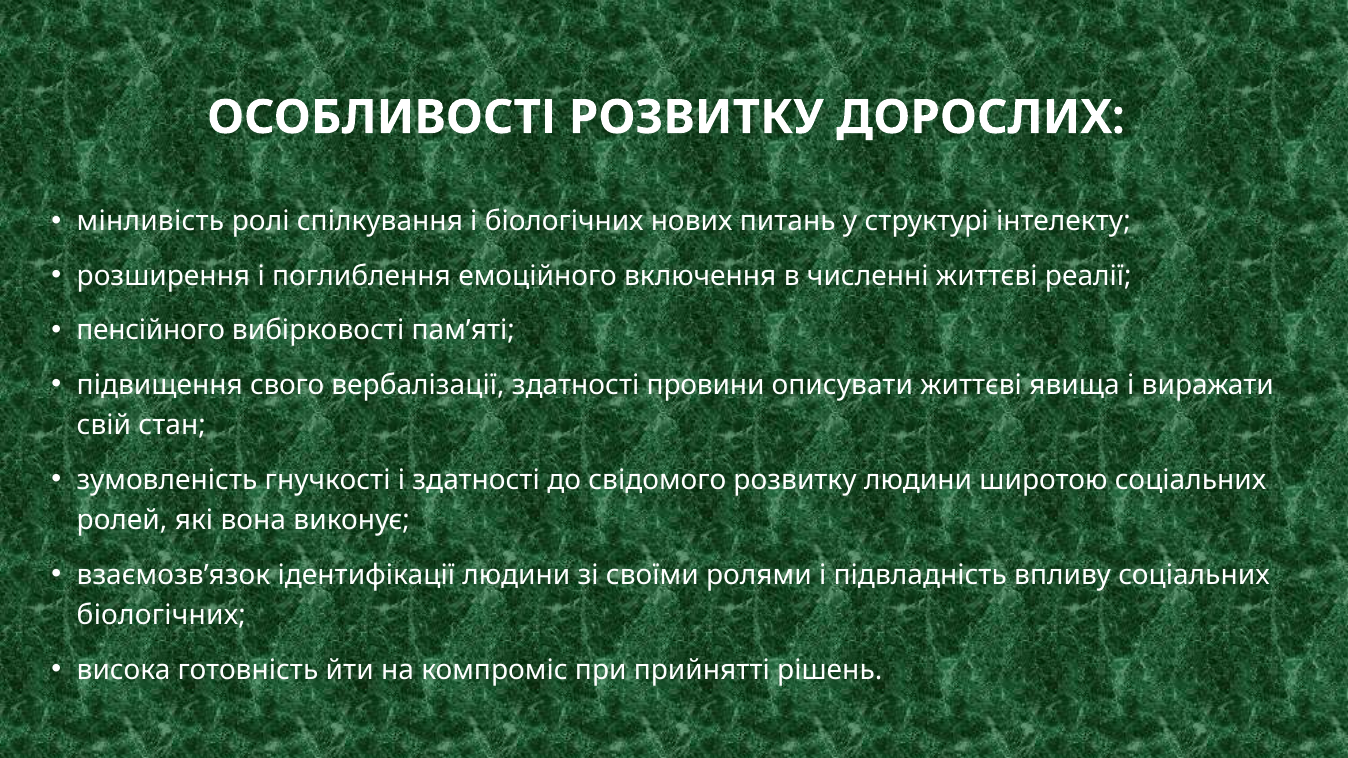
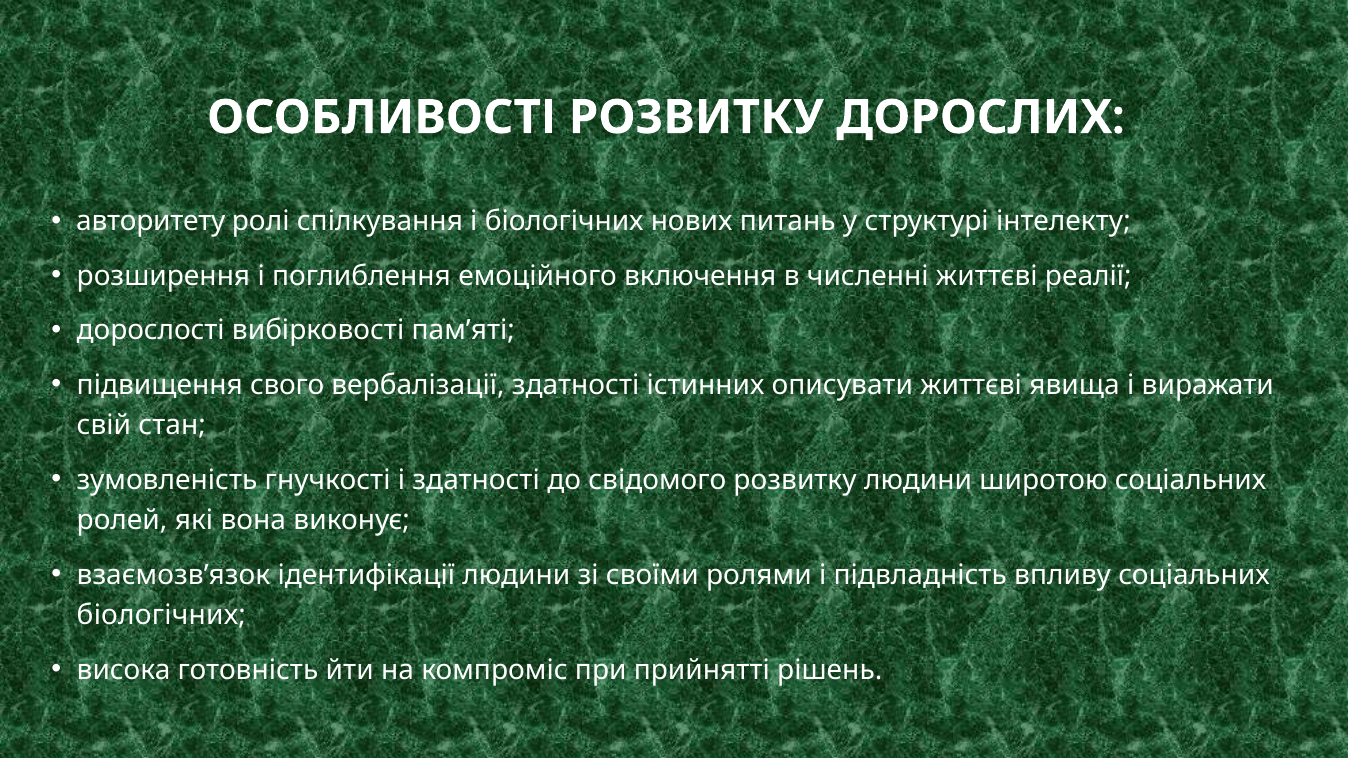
мінливість: мінливість -> авторитету (151, 222)
пенсійного: пенсійного -> дорослості (151, 331)
провини: провини -> істинних (706, 385)
